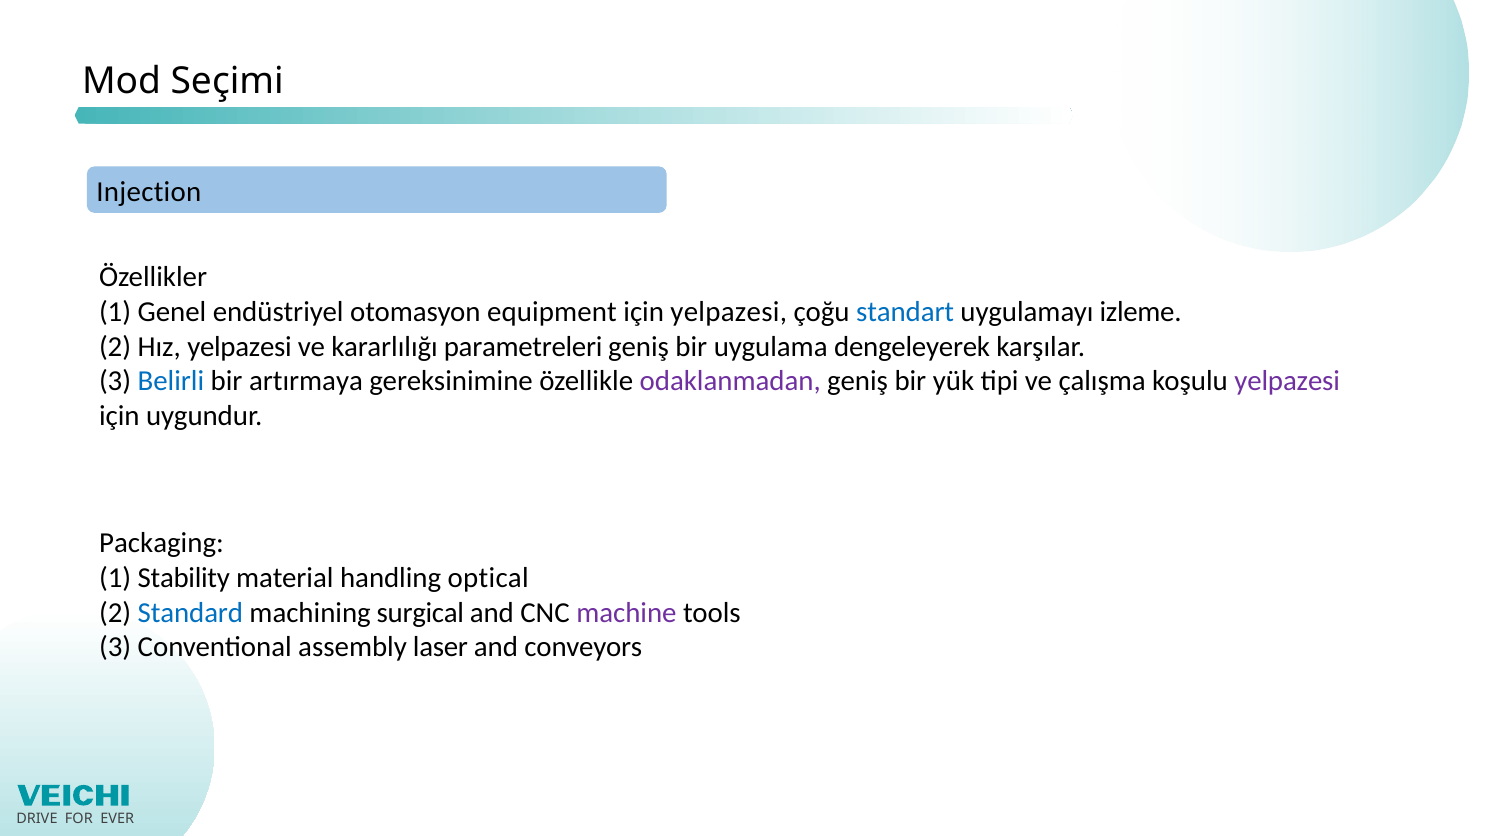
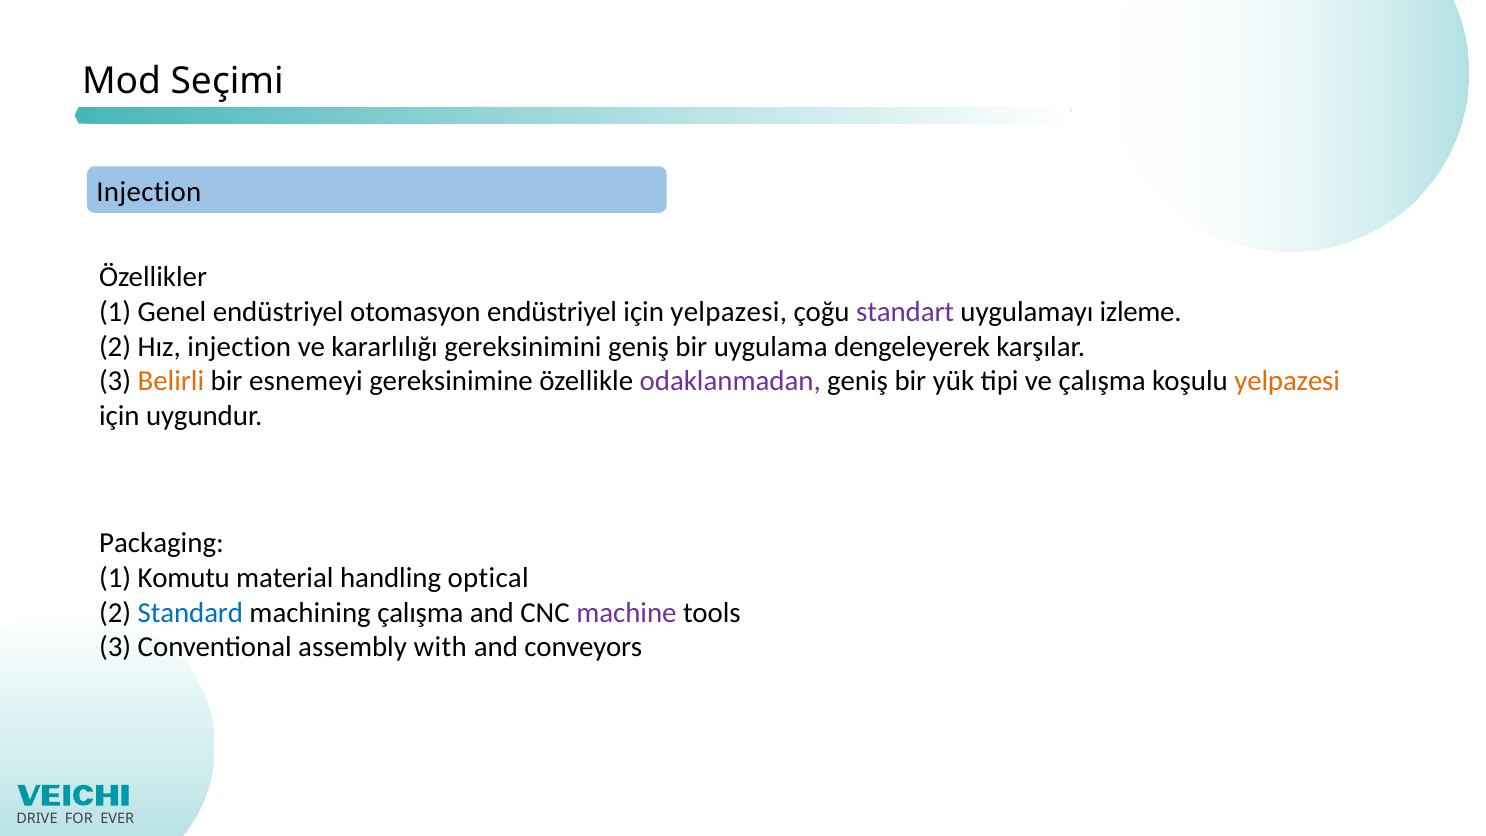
otomasyon equipment: equipment -> endüstriyel (552, 312)
standart colour: blue -> purple (905, 312)
Hız yelpazesi: yelpazesi -> injection (239, 347)
parametreleri: parametreleri -> gereksinimini (523, 347)
Belirli colour: blue -> orange (171, 381)
artırmaya: artırmaya -> esnemeyi (306, 381)
yelpazesi colour: purple -> orange (1287, 381)
Stability: Stability -> Komutu (184, 578)
machining surgical: surgical -> çalışma (420, 613)
laser: laser -> with (440, 647)
